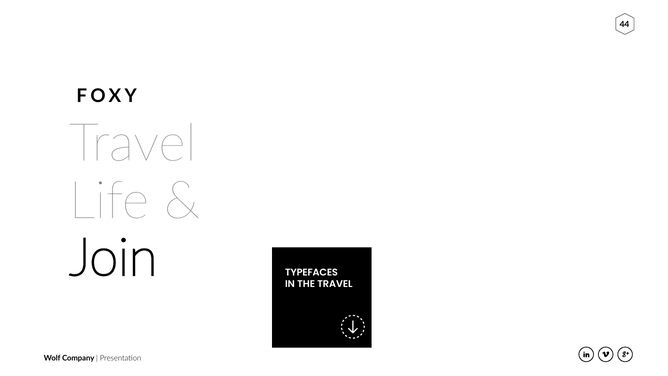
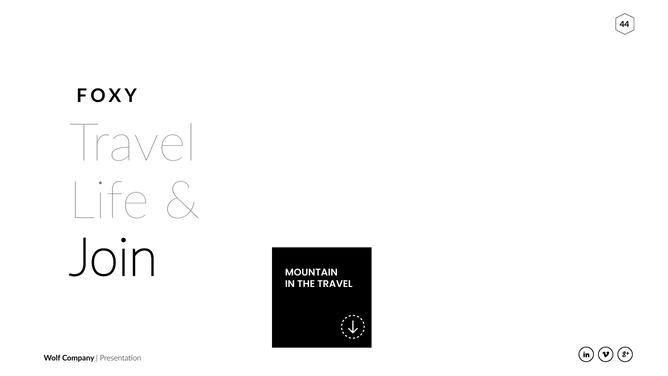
TYPEFACES: TYPEFACES -> MOUNTAIN (311, 272)
